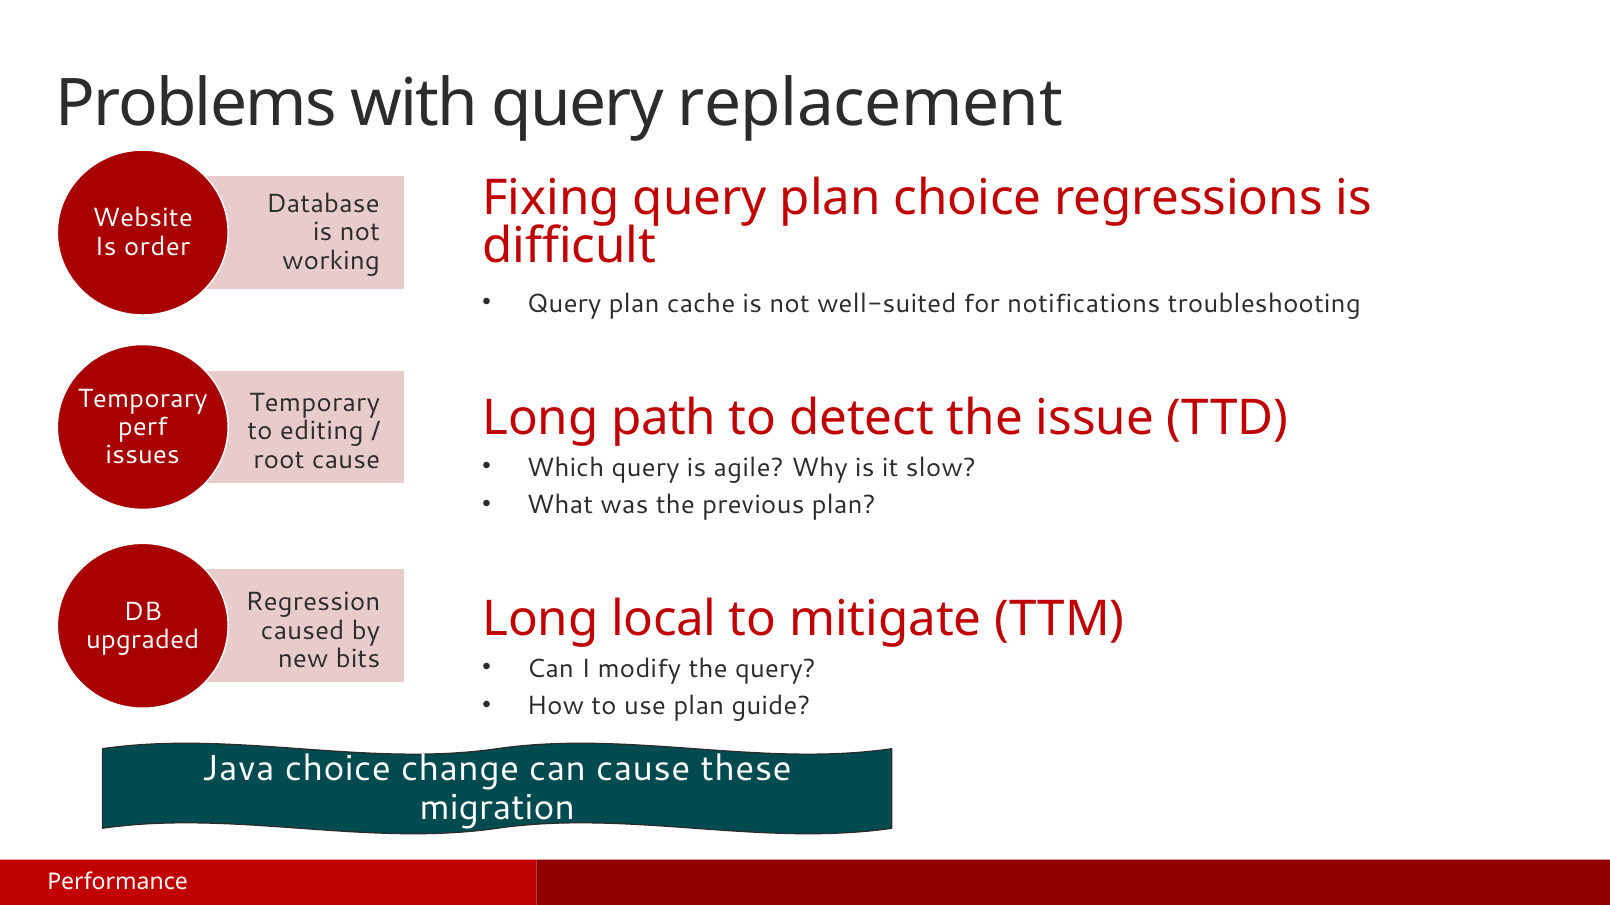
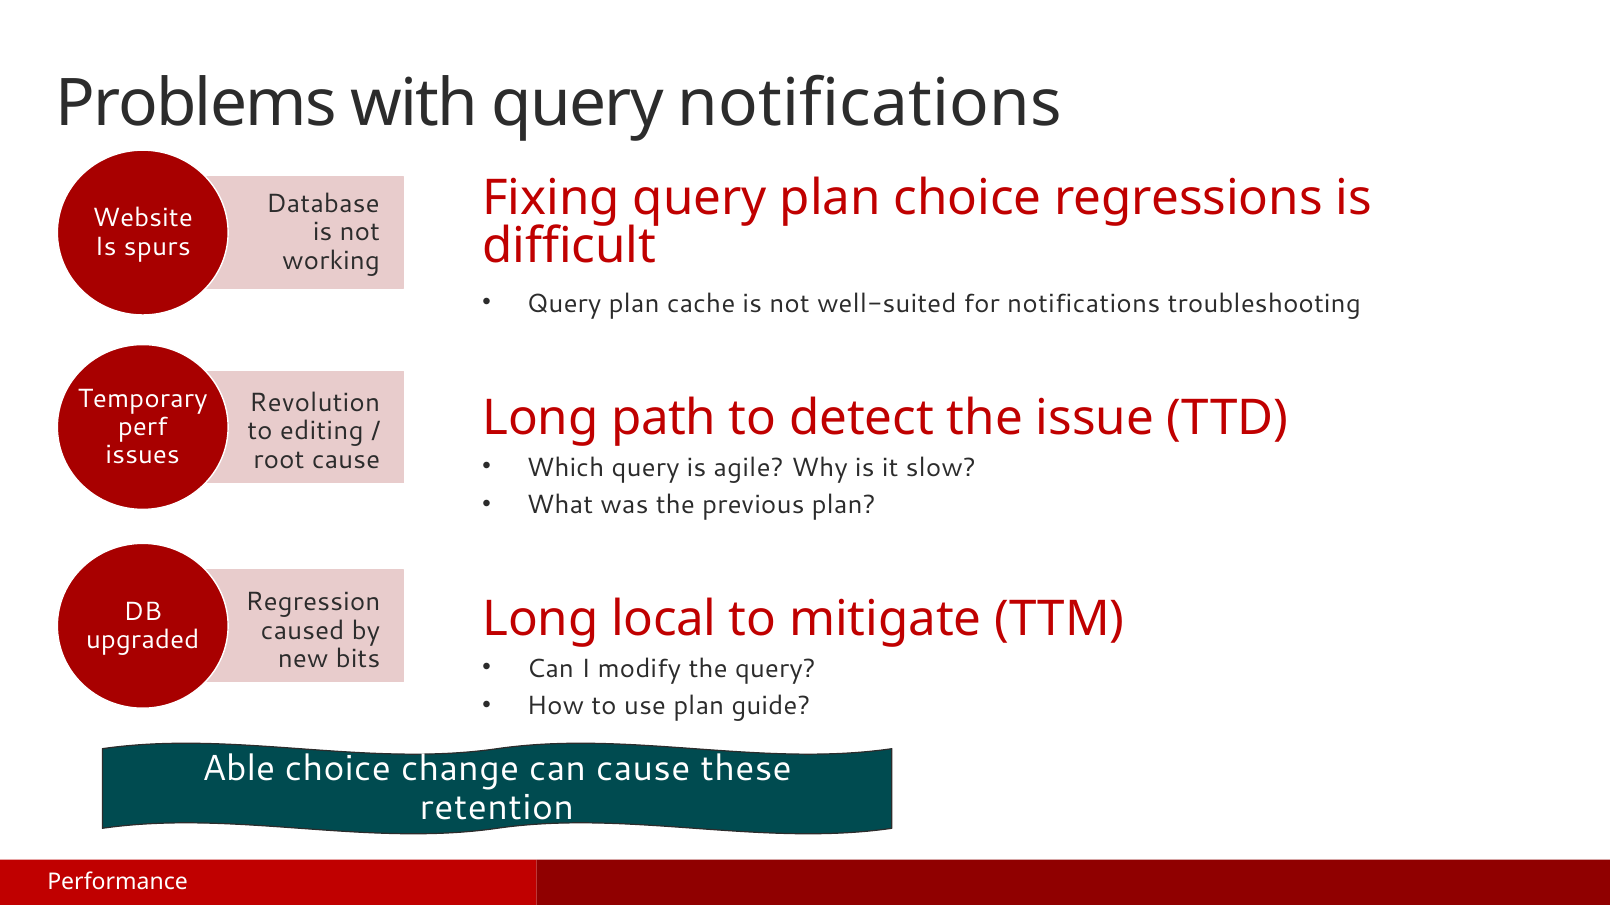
query replacement: replacement -> notifications (870, 104)
order: order -> spurs (157, 247)
Temporary: Temporary -> Revolution (315, 403)
Java: Java -> Able (239, 769)
migration: migration -> retention (497, 808)
